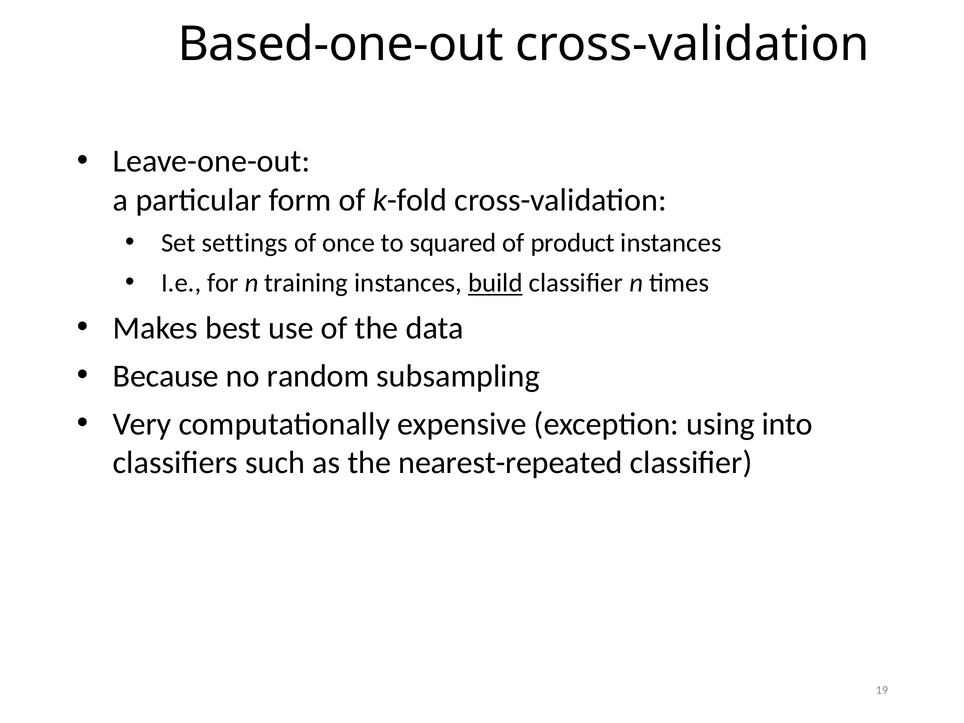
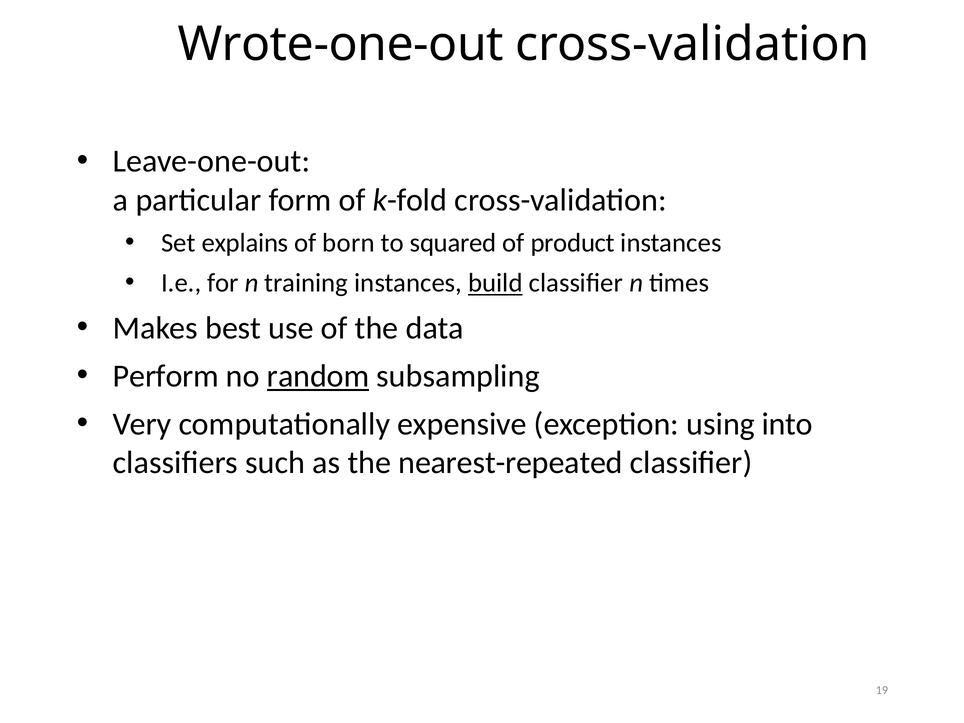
Based-one-out: Based-one-out -> Wrote-one-out (341, 45)
settings: settings -> explains (245, 243)
once: once -> born (349, 243)
Because: Because -> Perform (166, 376)
random underline: none -> present (318, 376)
